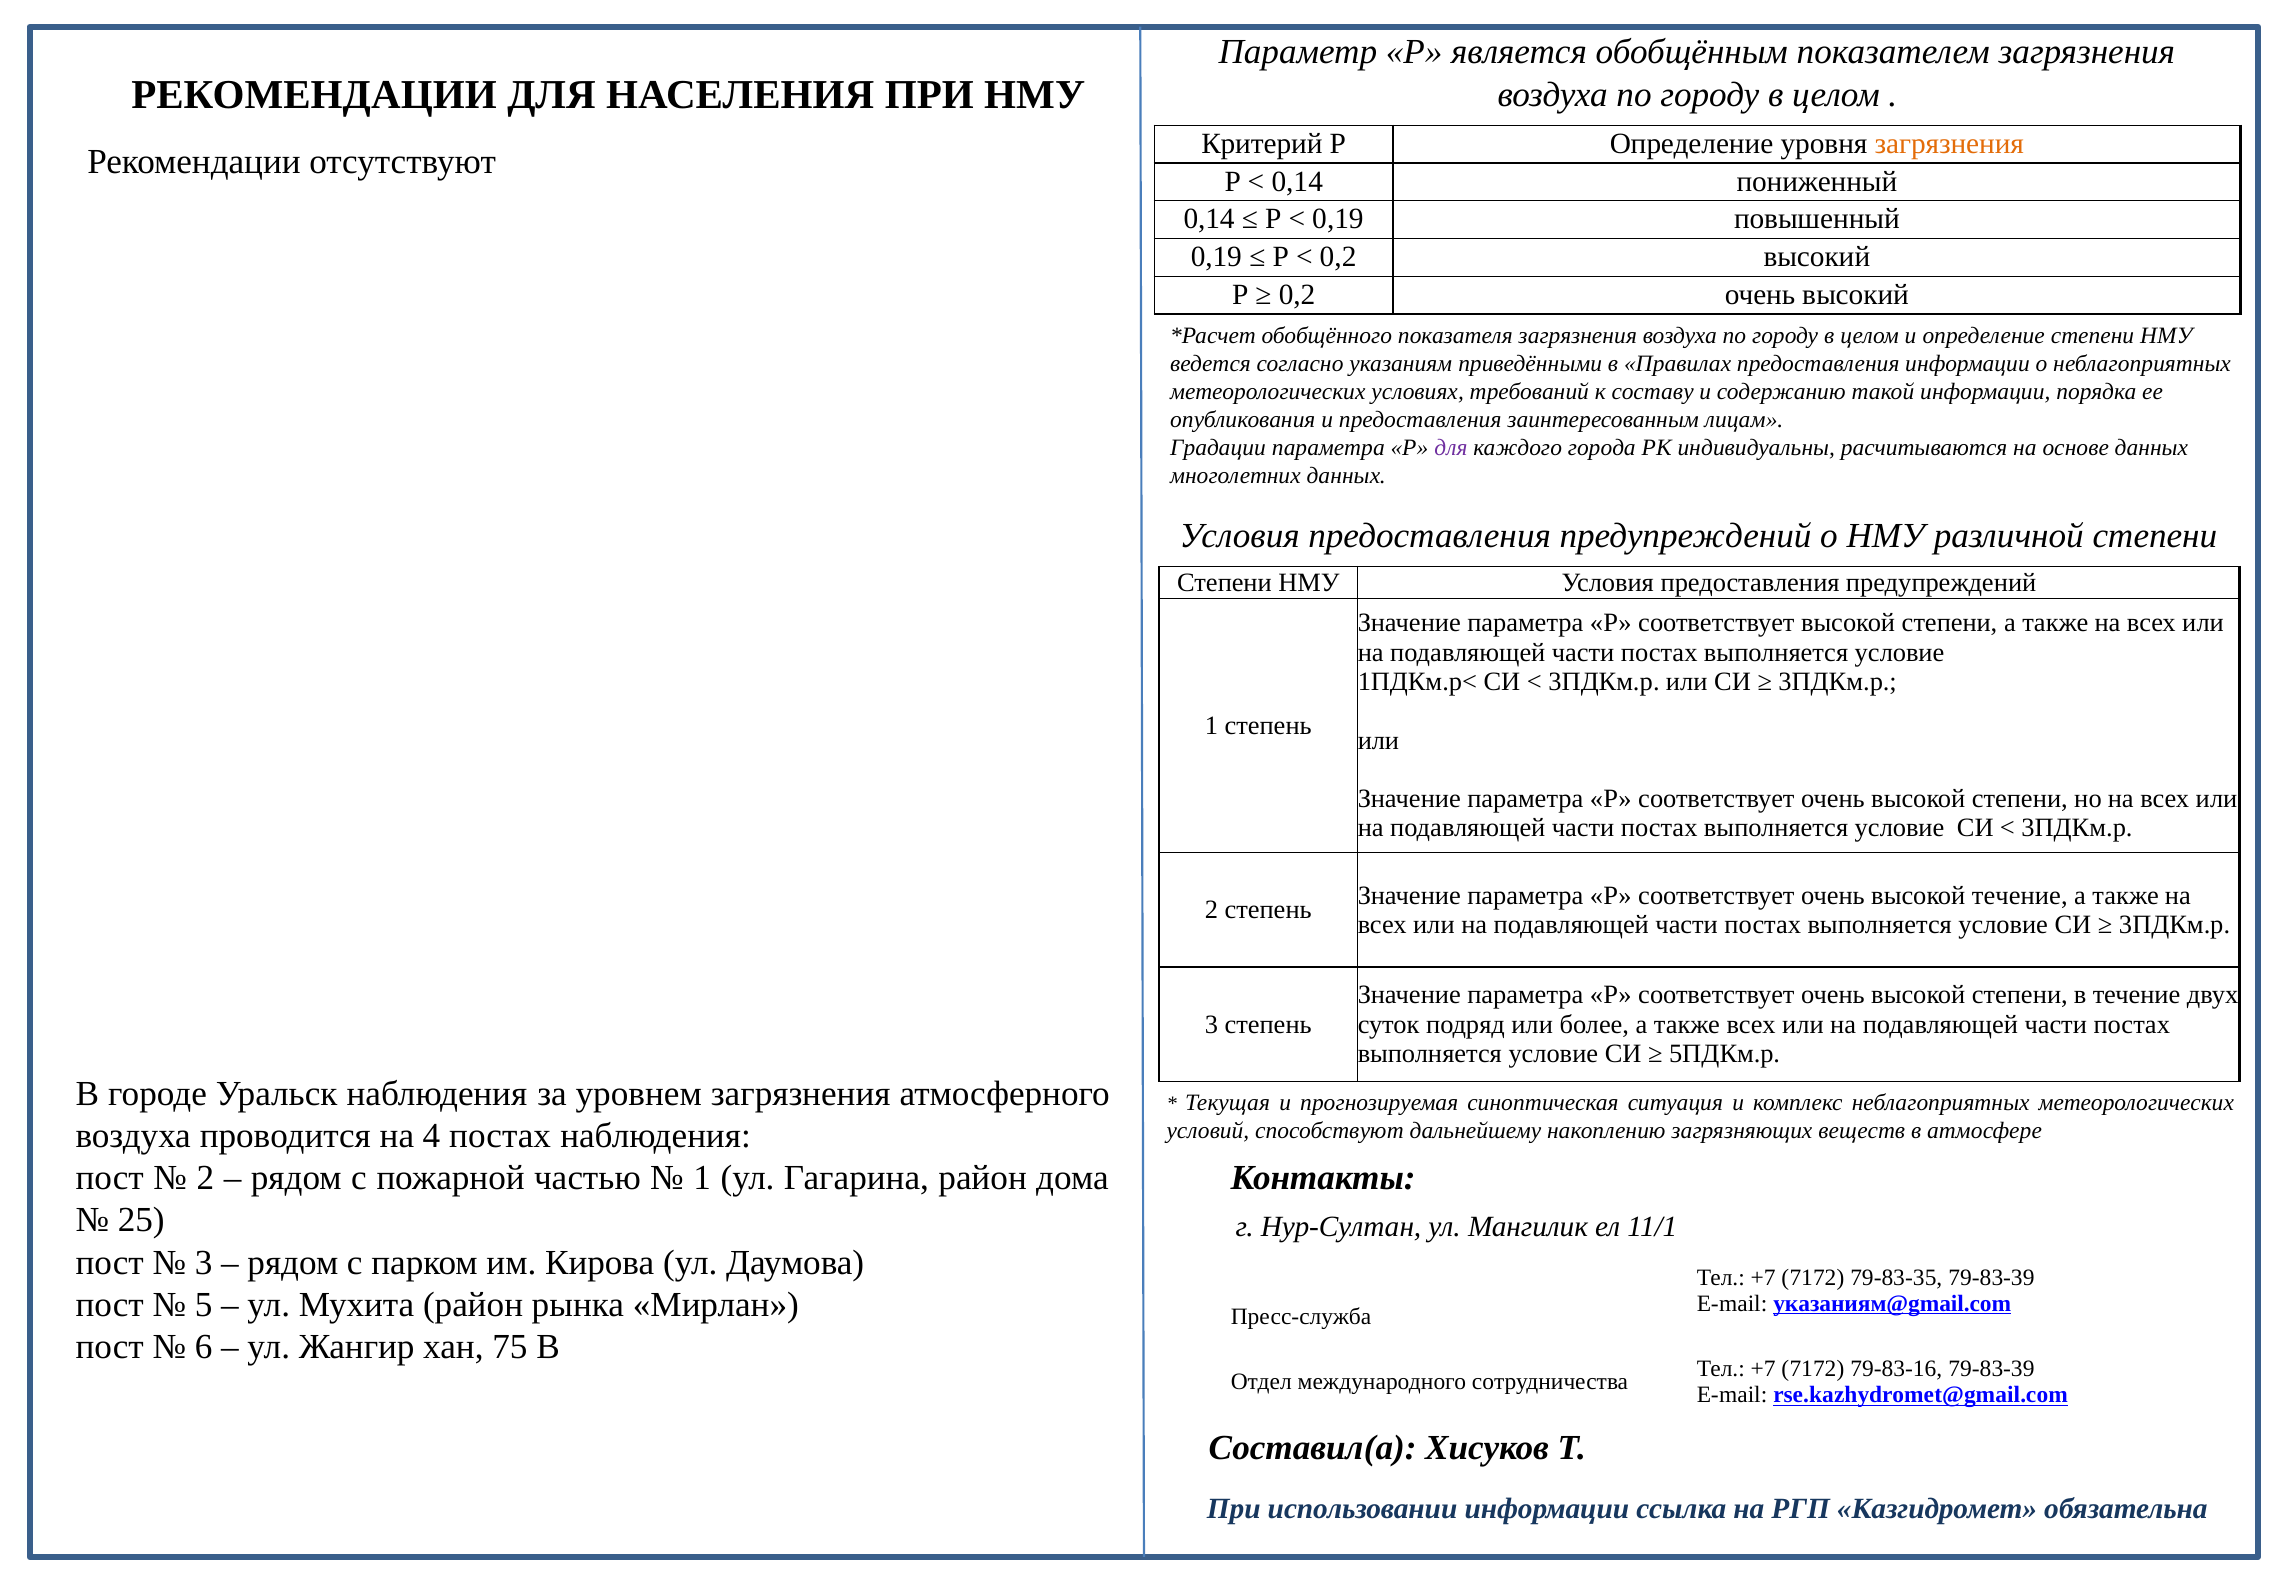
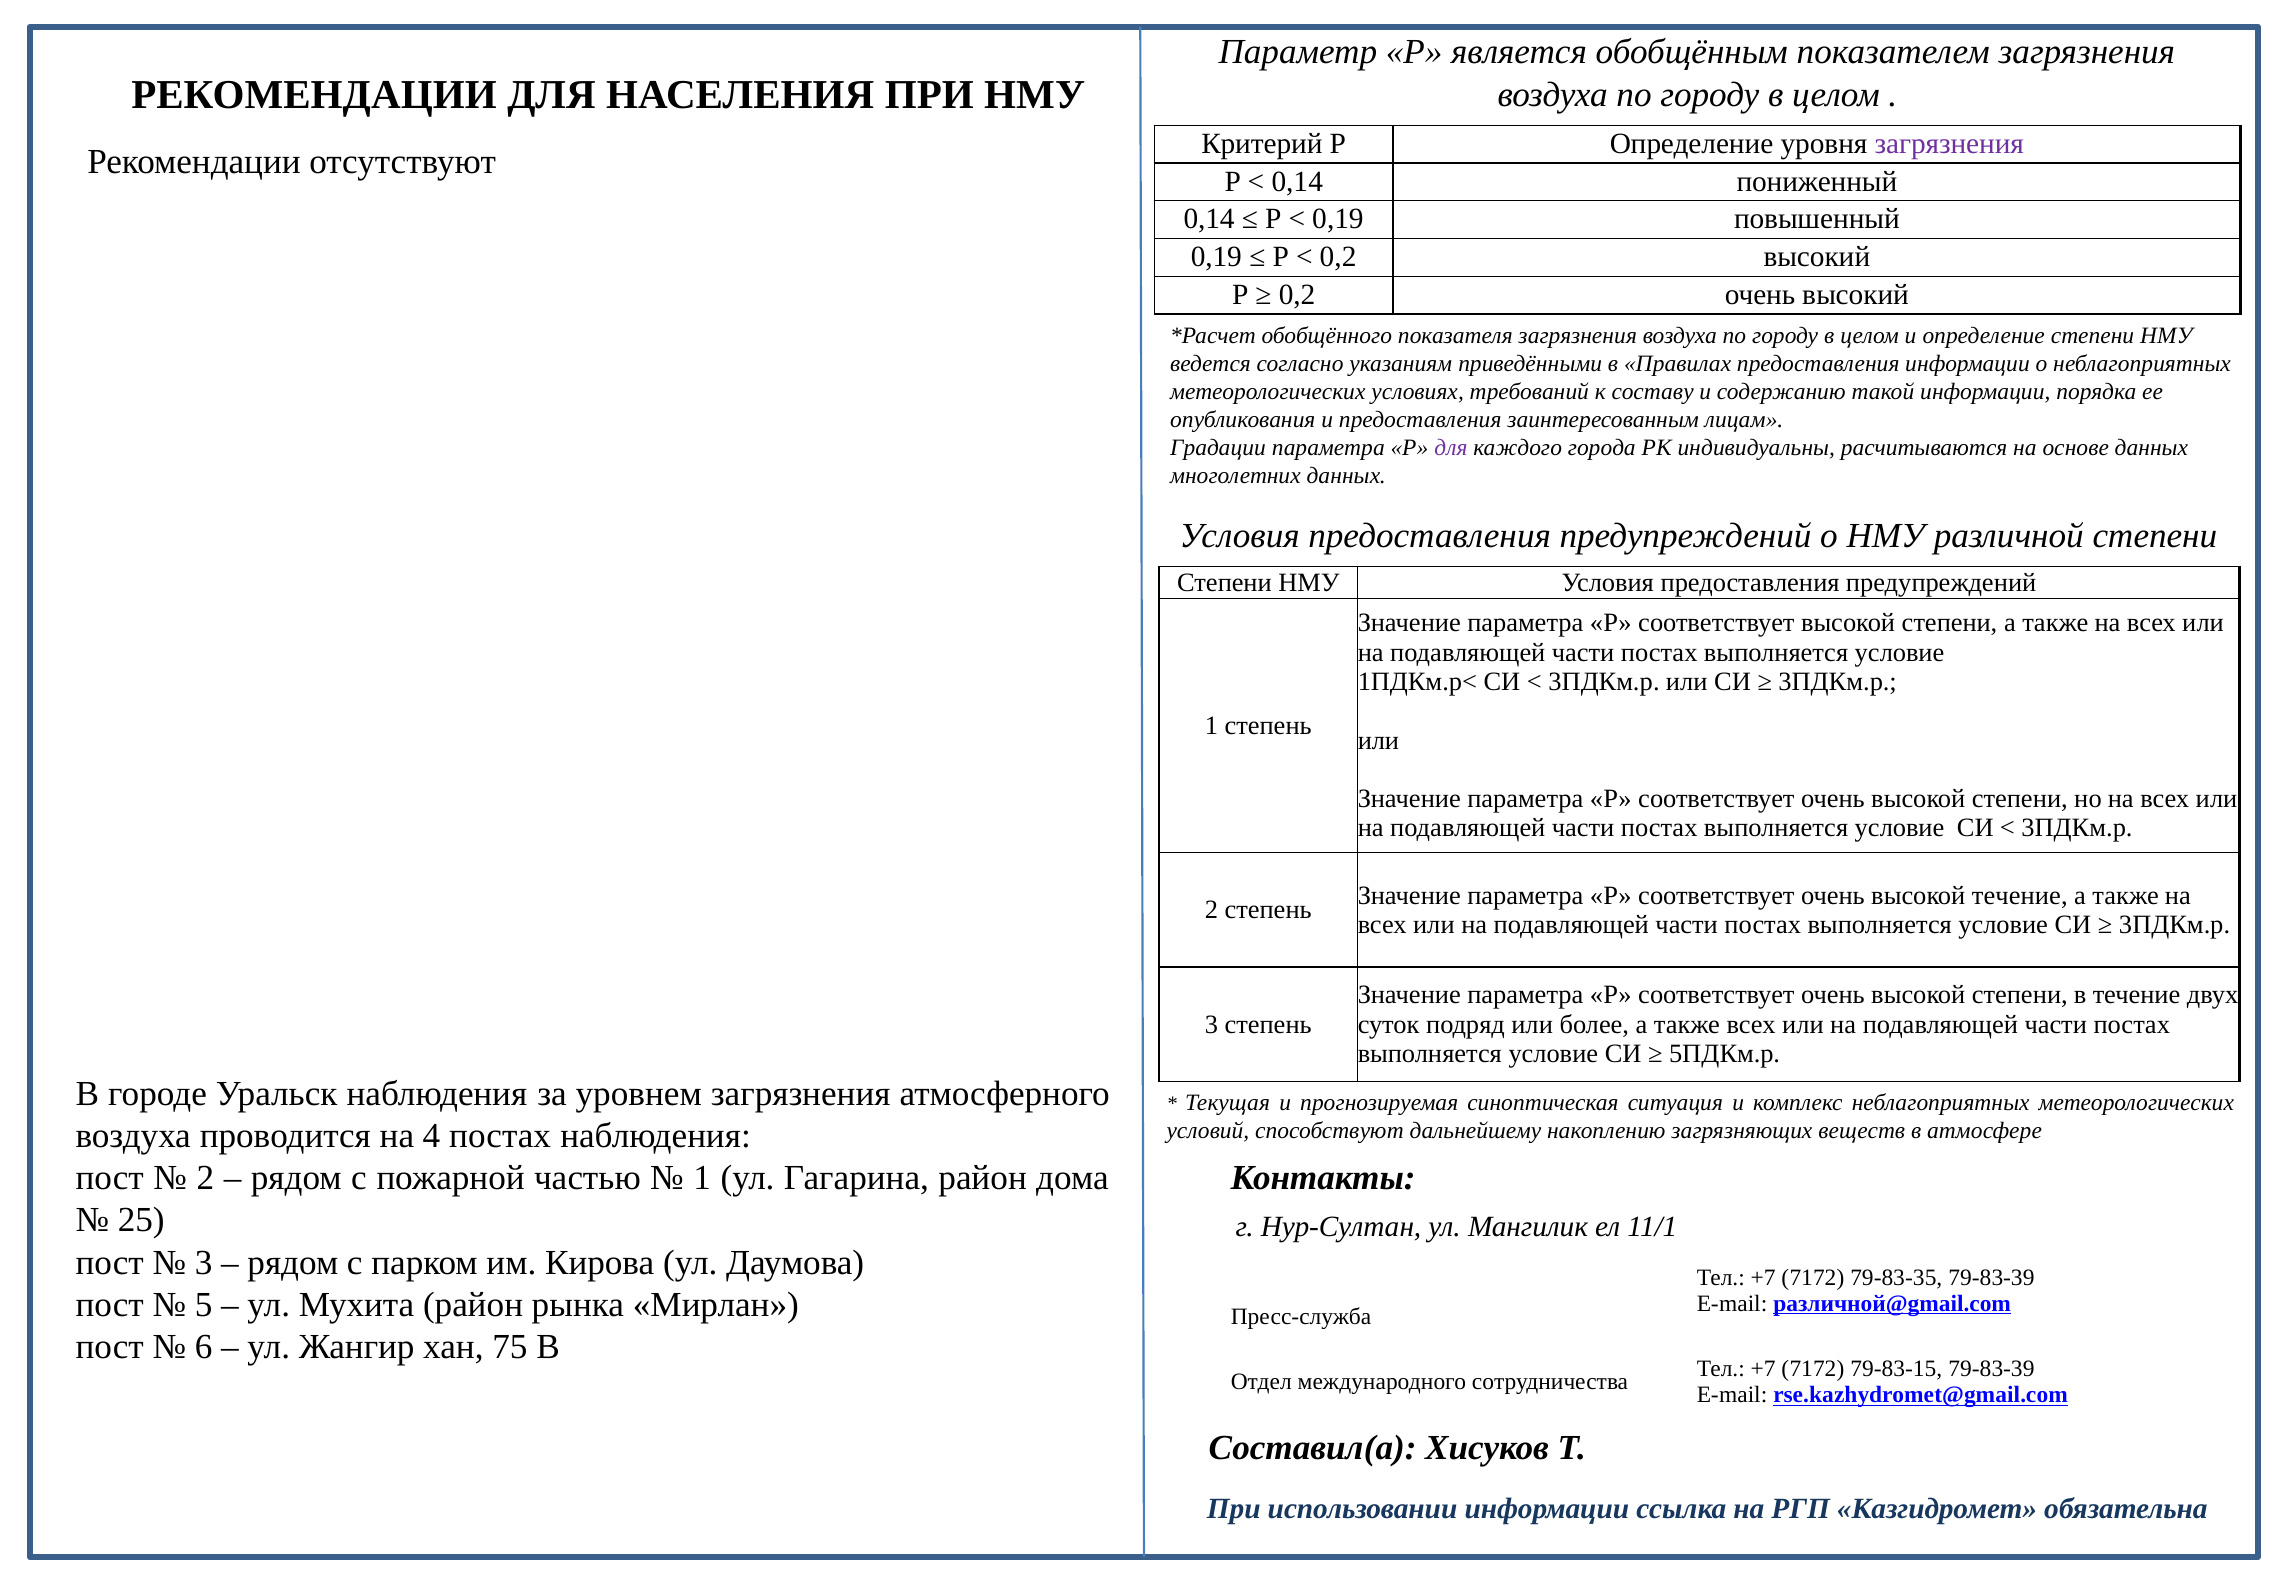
загрязнения colour: orange -> purple (1949, 144)
указаниям@gmail.com: указаниям@gmail.com -> различной@gmail.com (1892, 1303)
79-83-16: 79-83-16 -> 79-83-15 (1896, 1369)
